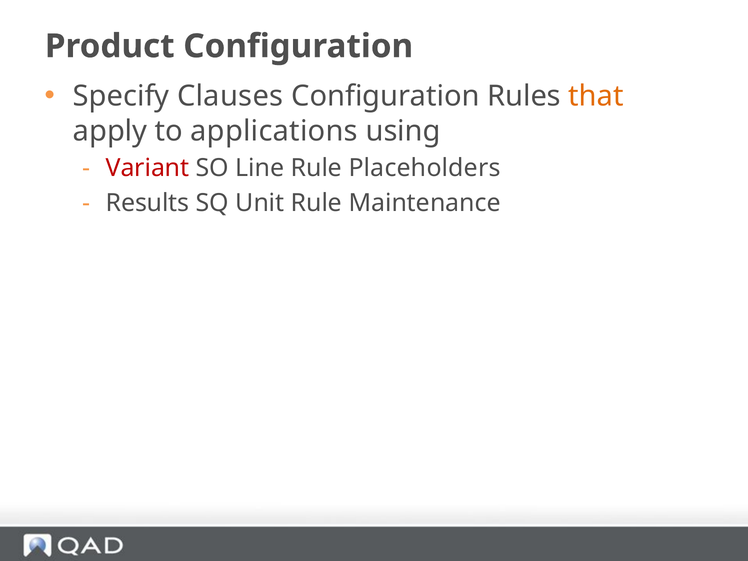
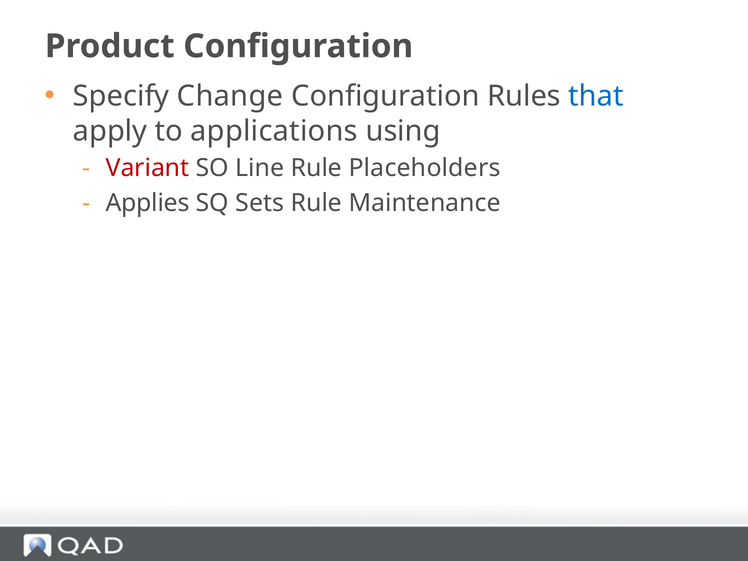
Clauses: Clauses -> Change (230, 96)
that colour: orange -> blue (596, 96)
Results: Results -> Applies (148, 203)
Unit: Unit -> Sets (260, 203)
